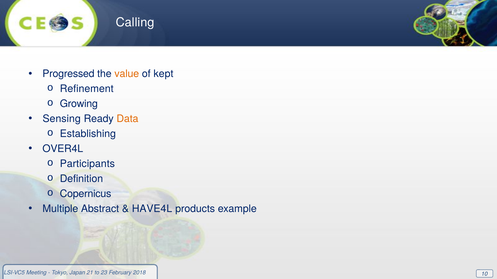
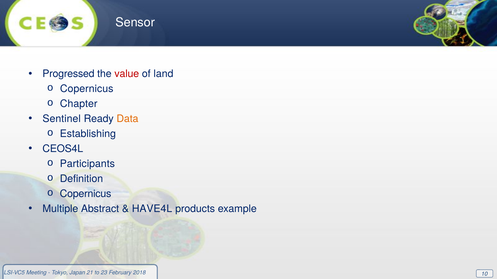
Calling: Calling -> Sensor (135, 23)
value colour: orange -> red (127, 74)
kept: kept -> land (163, 74)
Refinement: Refinement -> Copernicus (87, 89)
Growing: Growing -> Chapter (79, 104)
Sensing: Sensing -> Sentinel (62, 119)
OVER4L: OVER4L -> CEOS4L (63, 149)
